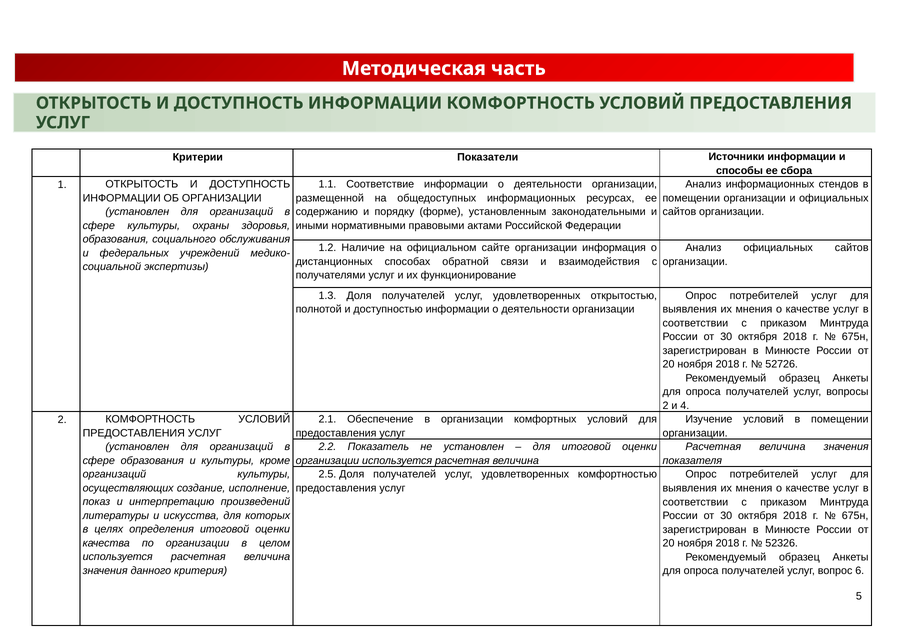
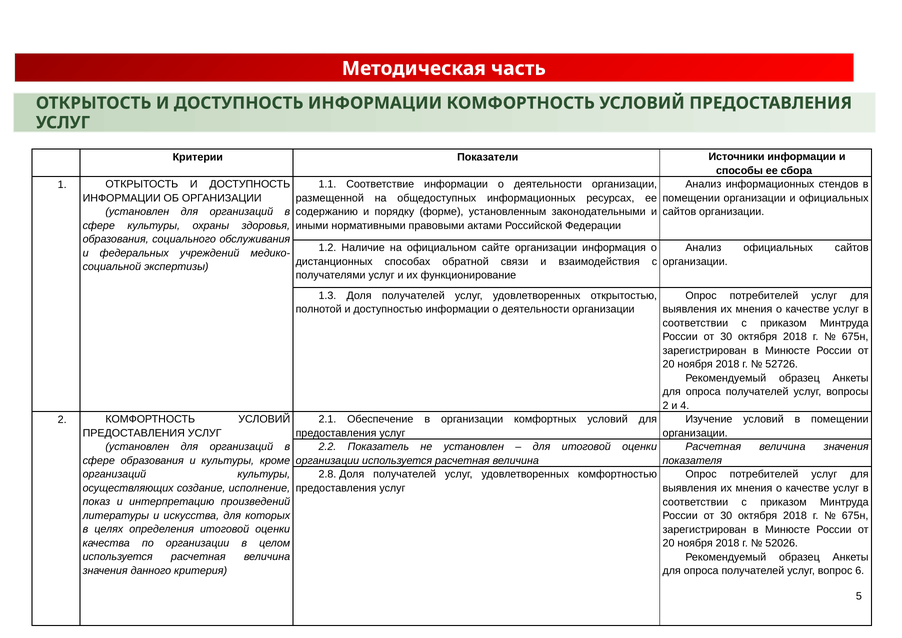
2.5: 2.5 -> 2.8 (327, 474)
52326: 52326 -> 52026 (782, 543)
